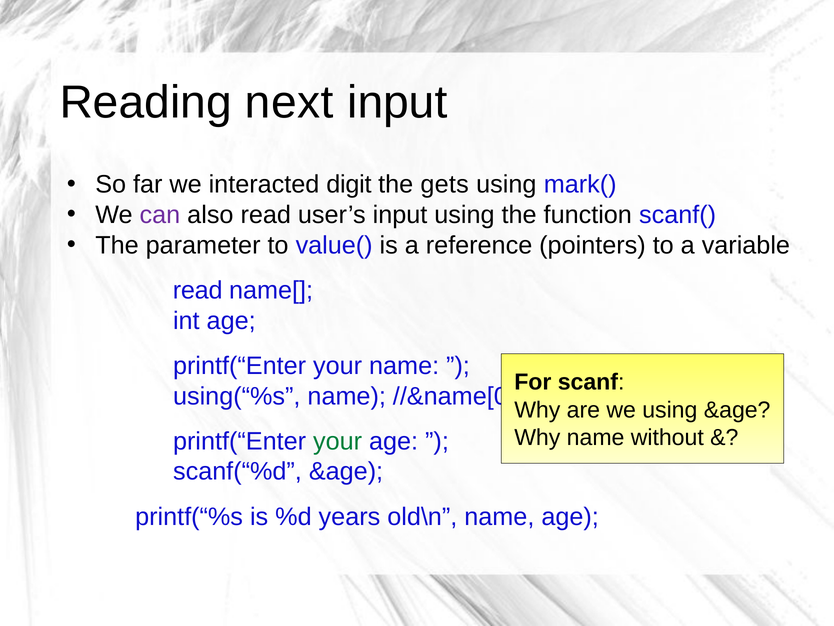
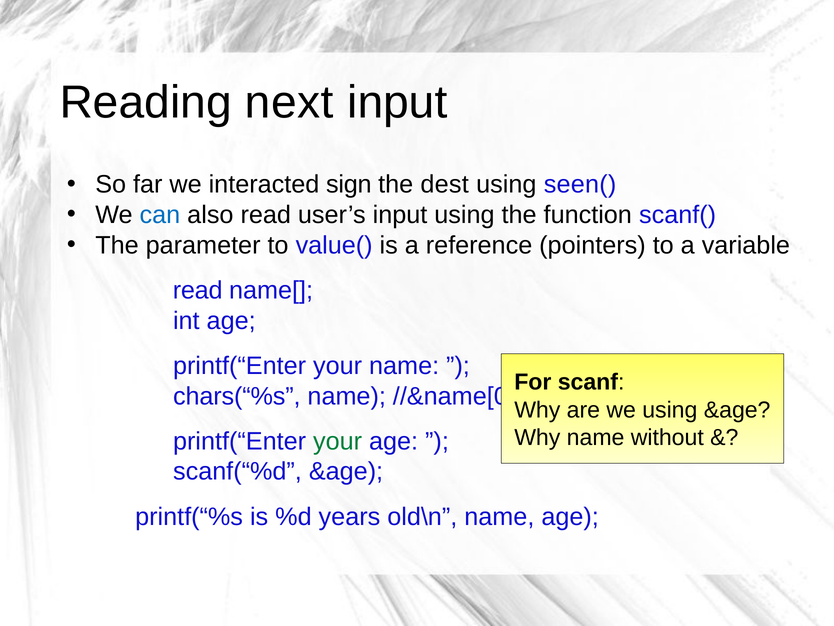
digit: digit -> sign (349, 184)
gets: gets -> dest (445, 184)
mark(: mark( -> seen( (580, 184)
can colour: purple -> blue (160, 215)
using(“%s: using(“%s -> chars(“%s (237, 396)
